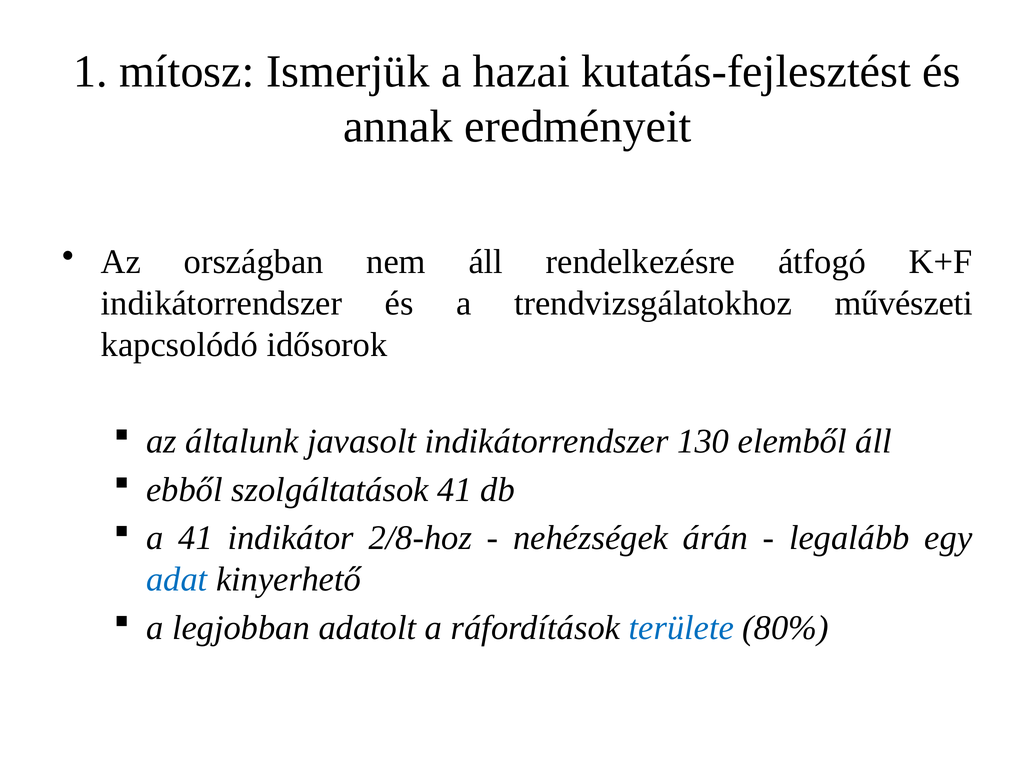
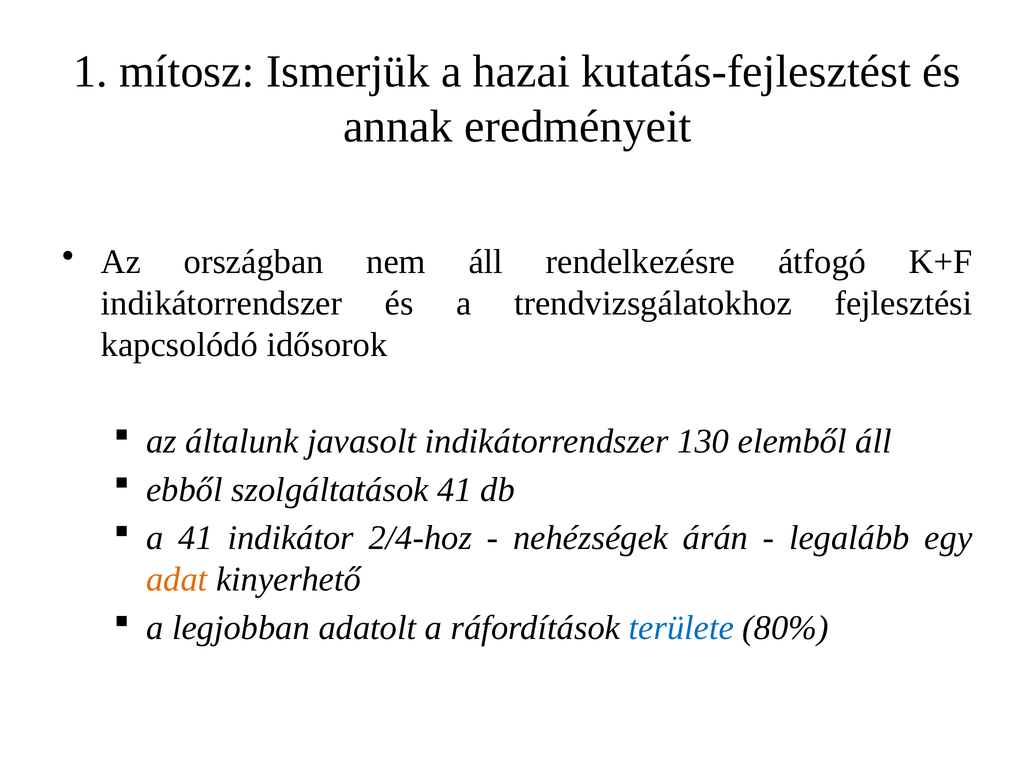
művészeti: művészeti -> fejlesztési (903, 303)
2/8-hoz: 2/8-hoz -> 2/4-hoz (420, 538)
adat colour: blue -> orange (177, 579)
